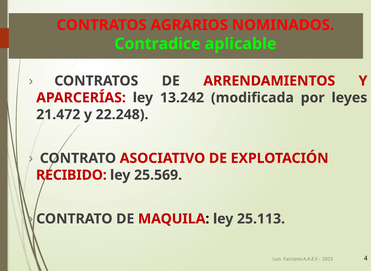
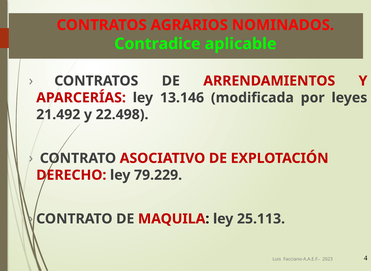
13.242: 13.242 -> 13.146 (182, 98)
21.472: 21.472 -> 21.492 (58, 115)
22.248: 22.248 -> 22.498 (122, 115)
RECIBIDO: RECIBIDO -> DERECHO (71, 175)
25.569: 25.569 -> 79.229 (158, 175)
